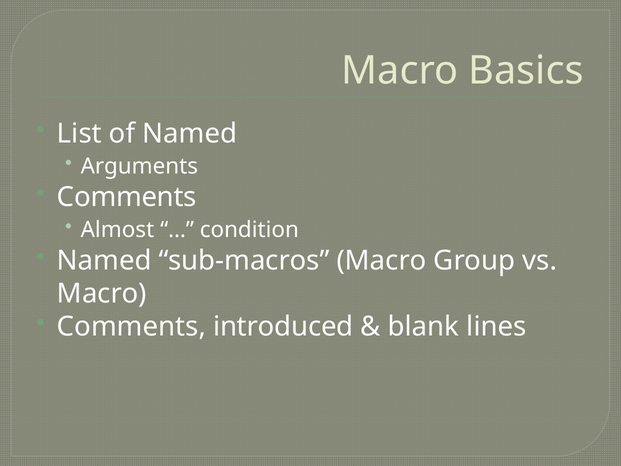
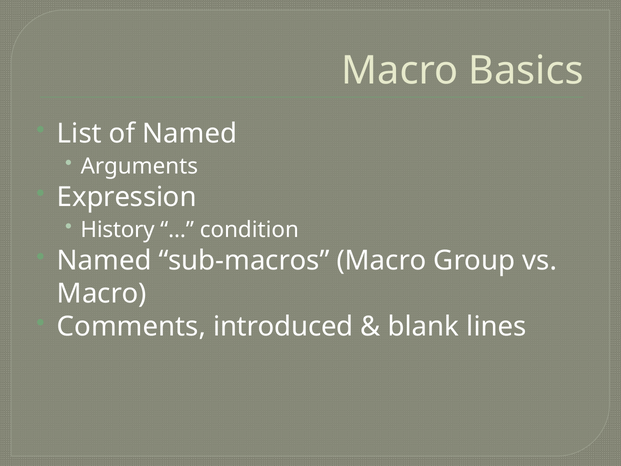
Comments: Comments -> Expression (127, 197)
Almost: Almost -> History (118, 230)
